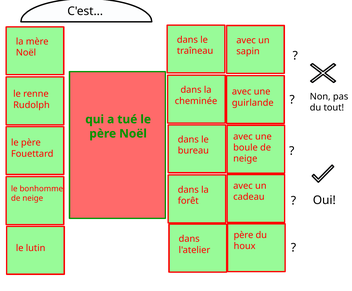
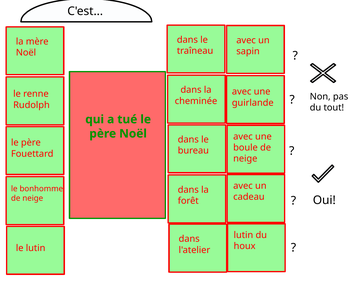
père: père -> lutin (243, 235)
